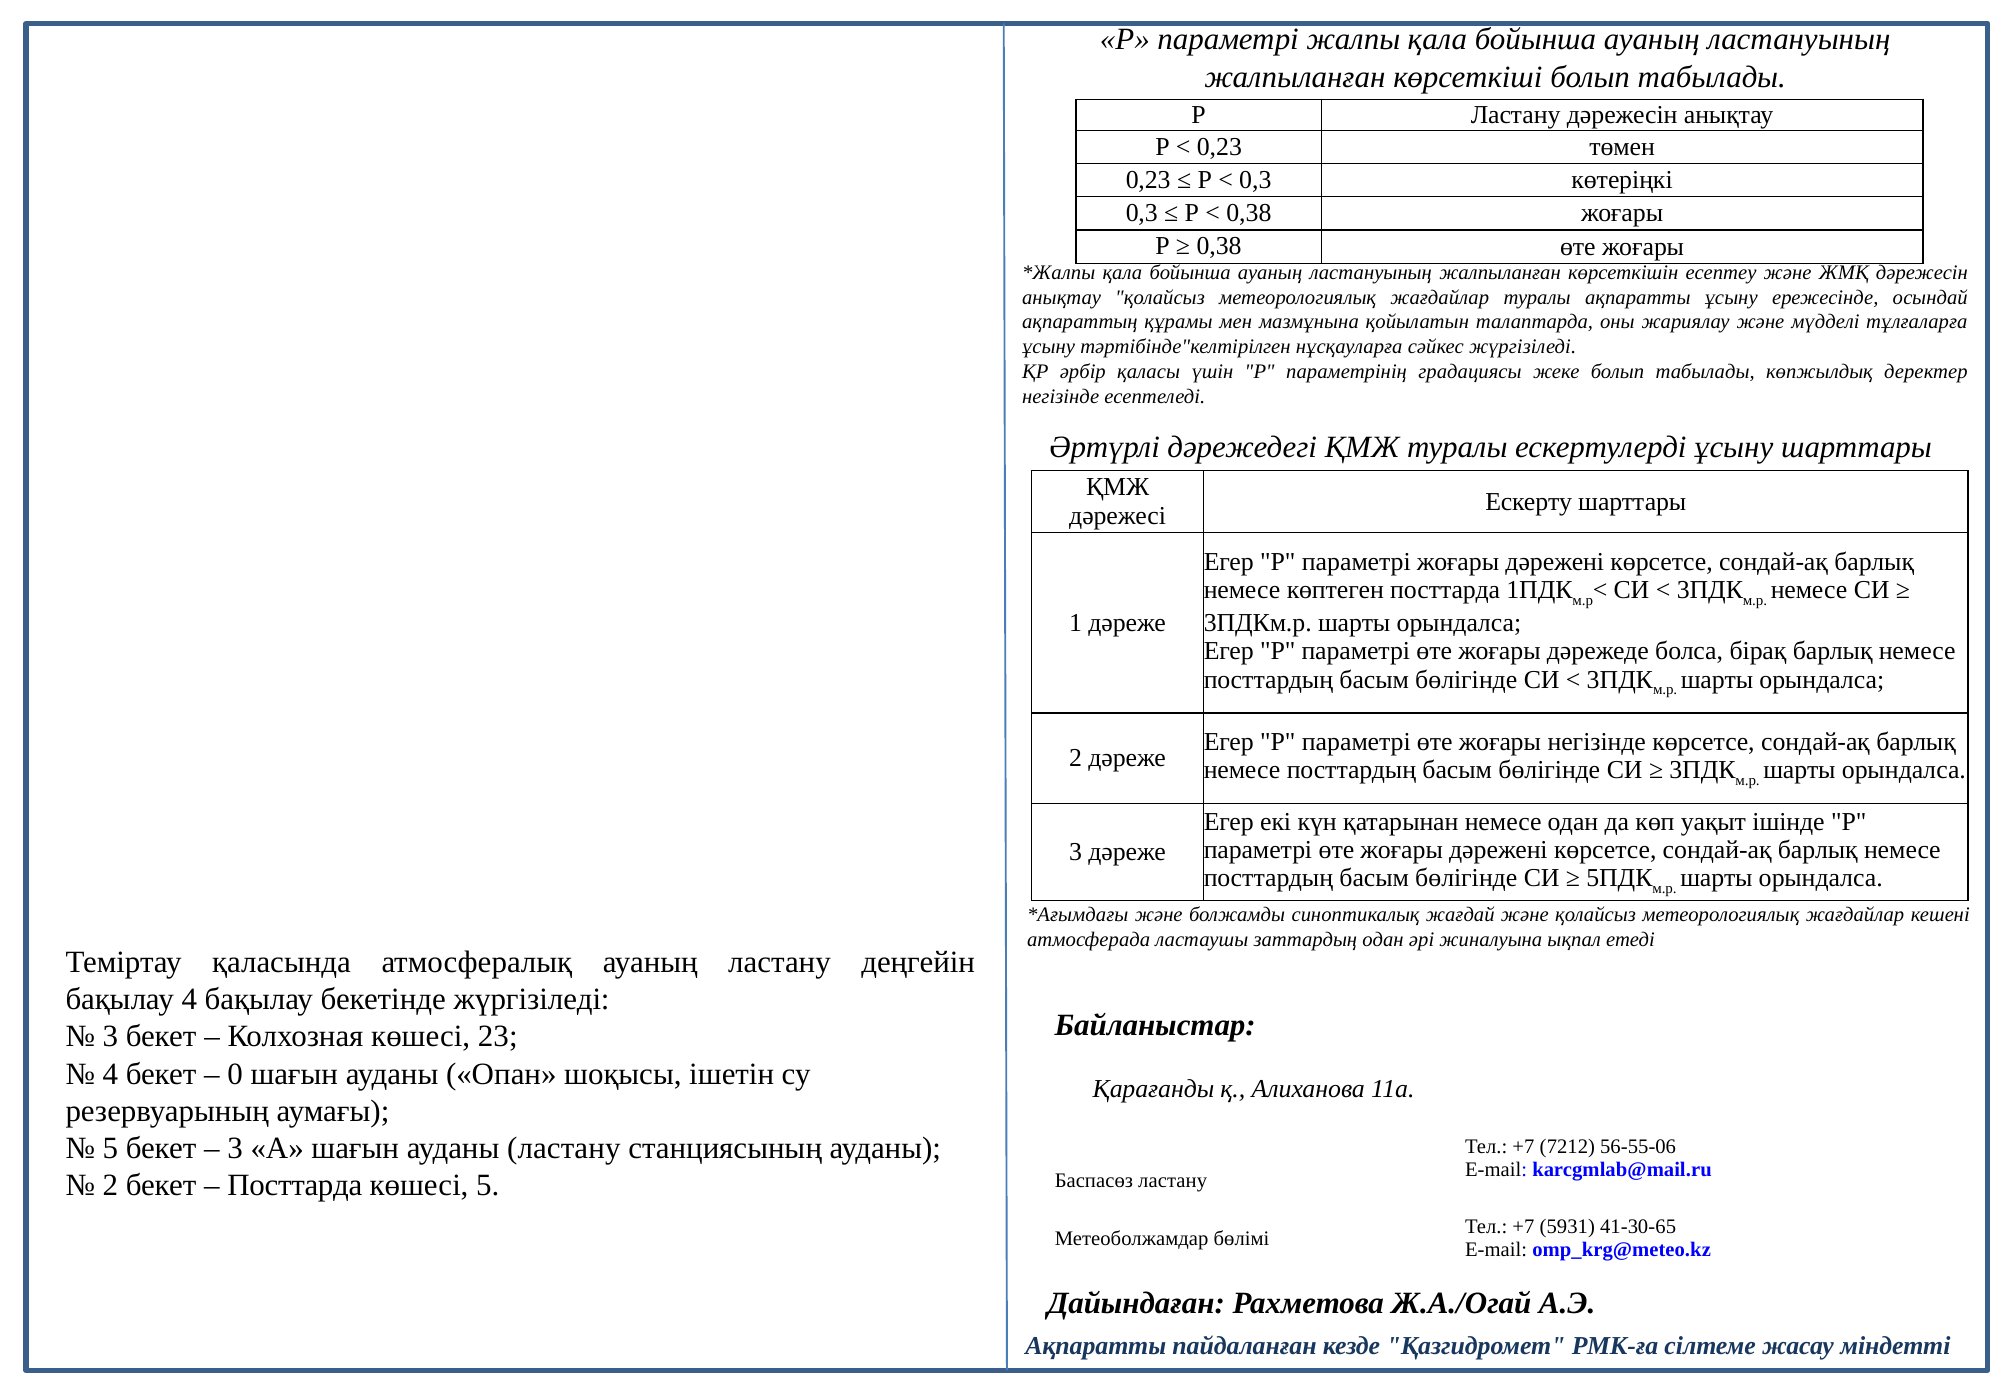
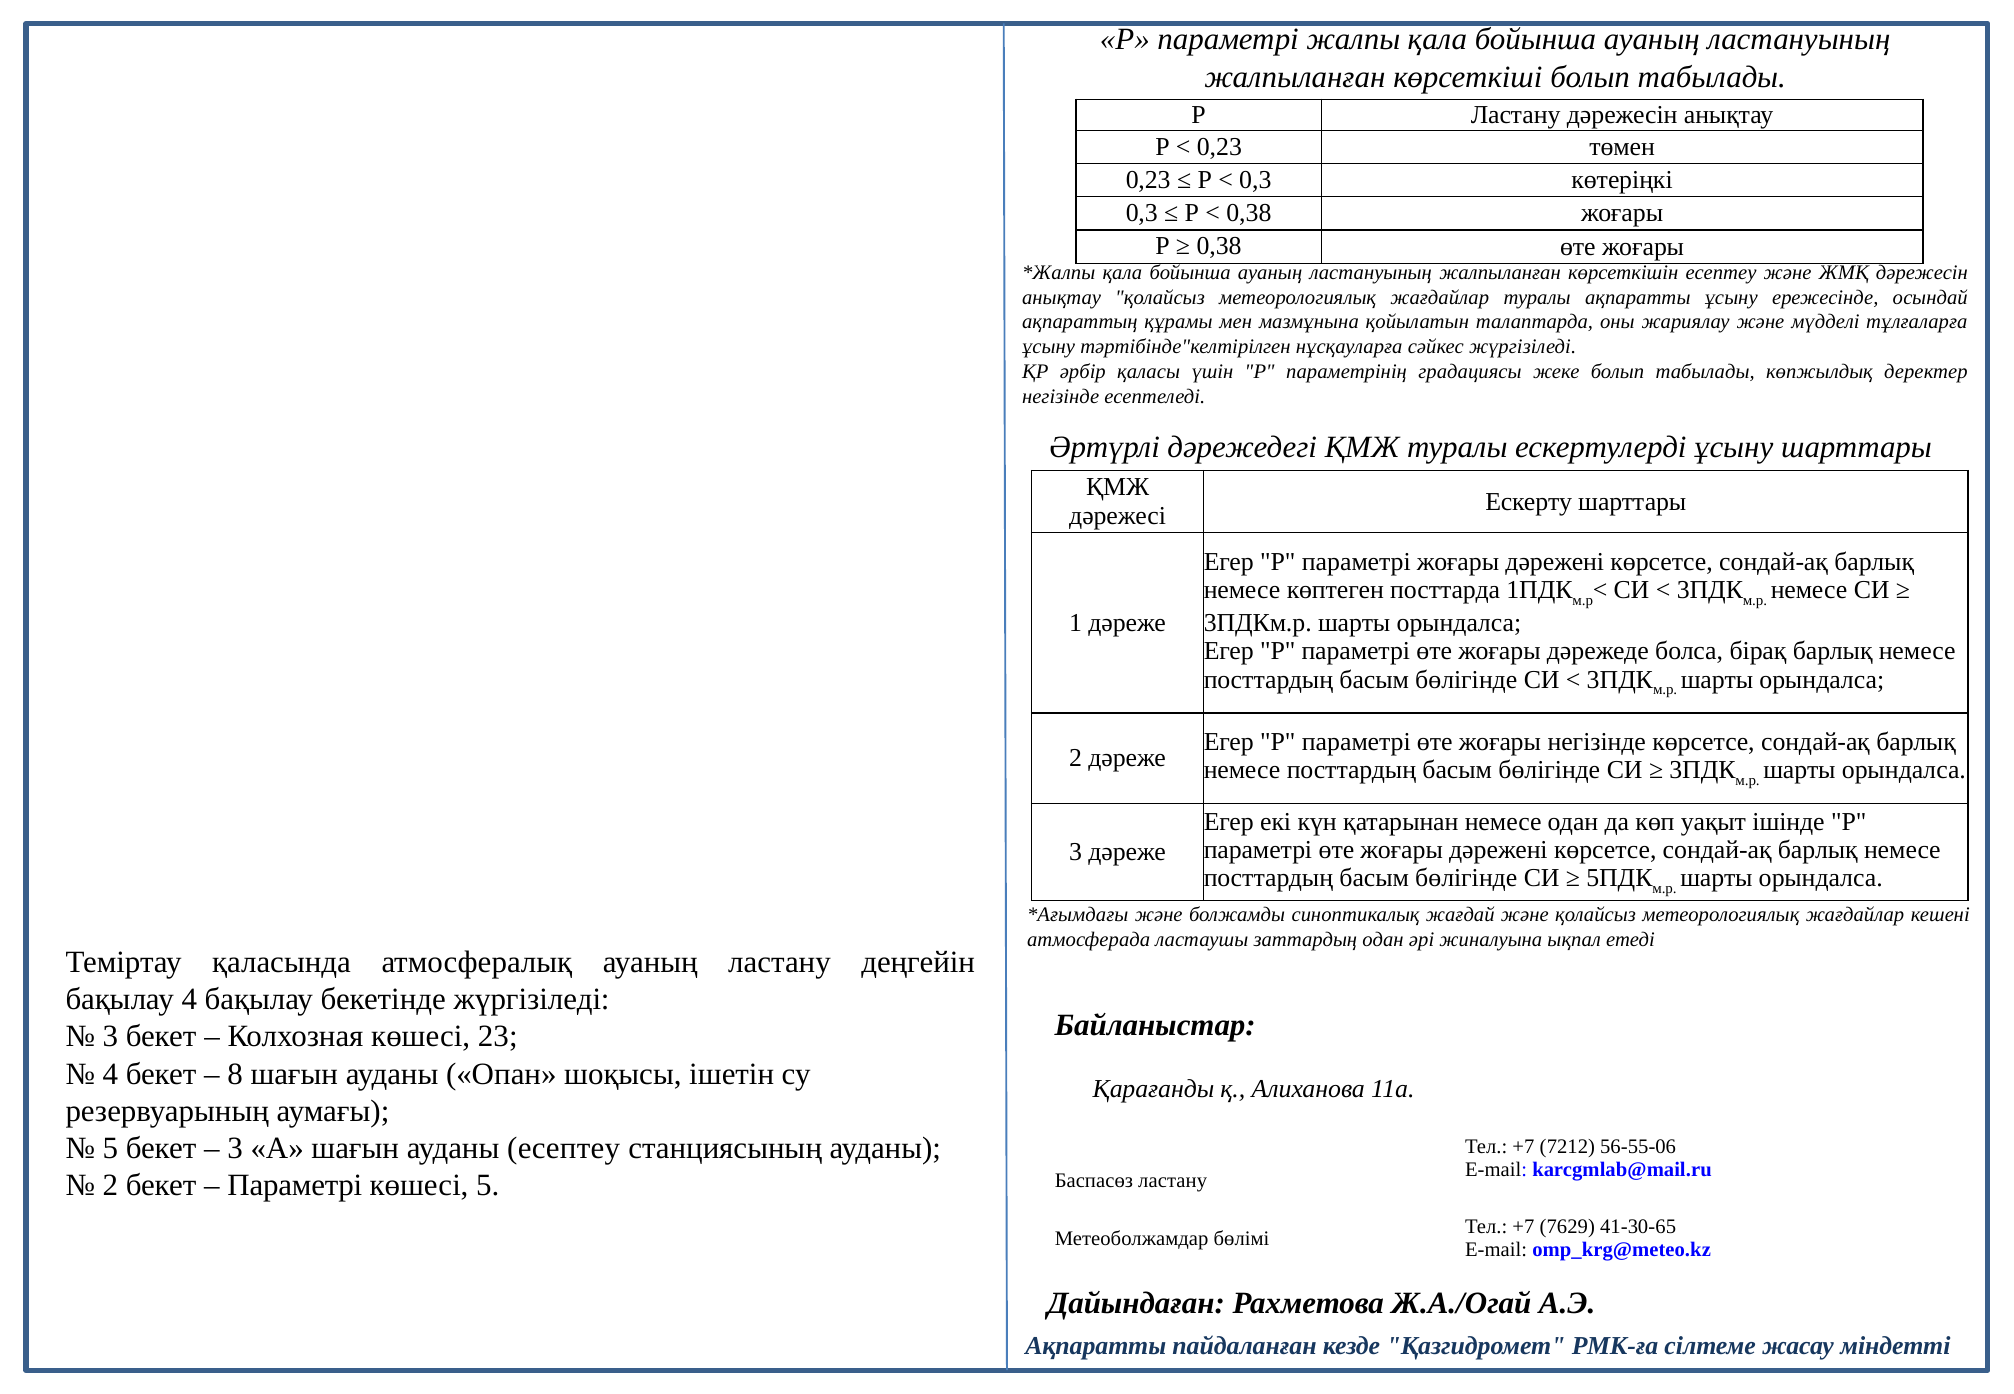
0: 0 -> 8 (235, 1074)
ауданы ластану: ластану -> есептеу (564, 1148)
Посттарда: Посттарда -> Параметрі (295, 1186)
5931: 5931 -> 7629 (1567, 1227)
